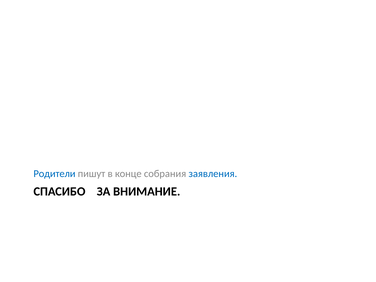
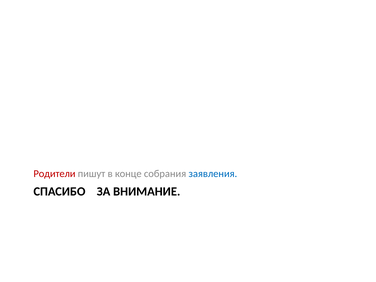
Родители colour: blue -> red (54, 174)
